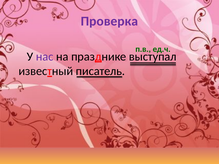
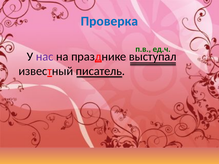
Проверка colour: purple -> blue (109, 21)
